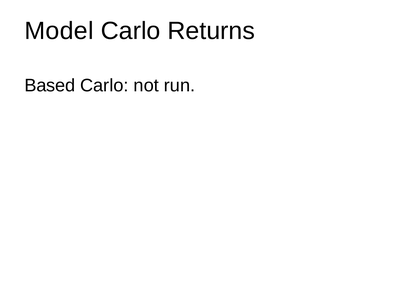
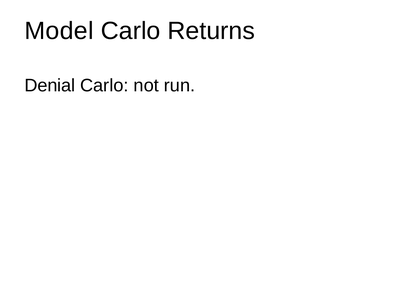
Based: Based -> Denial (50, 86)
